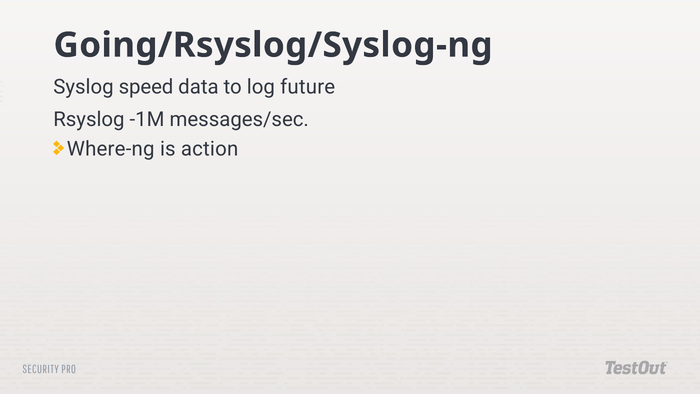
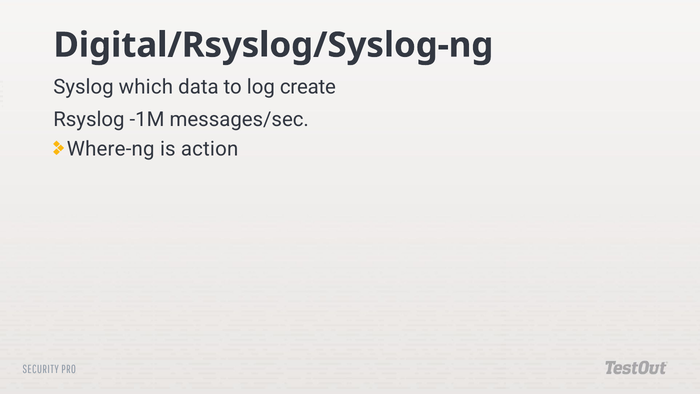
Going/Rsyslog/Syslog-ng: Going/Rsyslog/Syslog-ng -> Digital/Rsyslog/Syslog-ng (273, 45)
speed: speed -> which (146, 87)
future: future -> create (308, 87)
